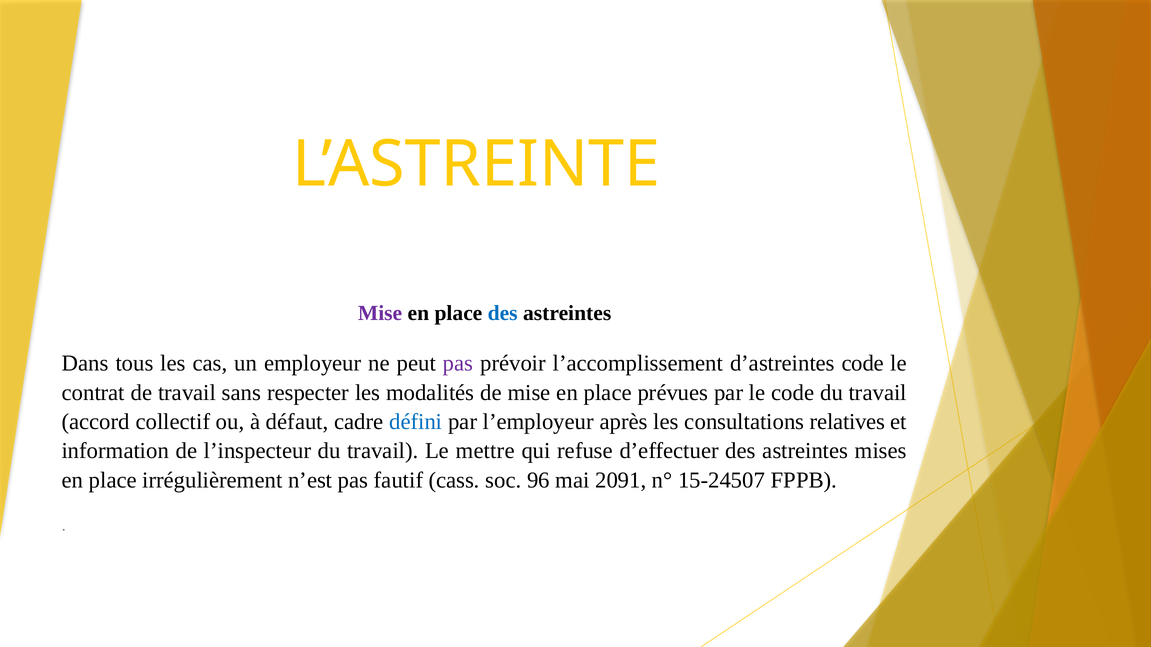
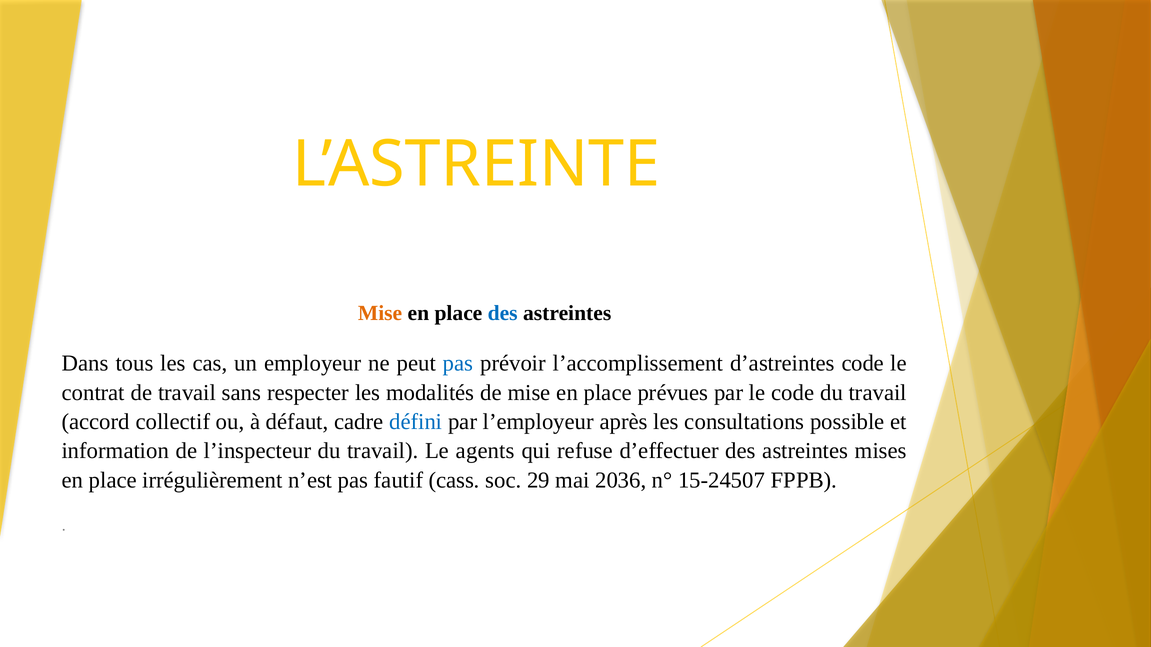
Mise colour: purple -> orange (380, 313)
pas colour: purple -> blue (458, 364)
relatives: relatives -> possible (847, 422)
mettre: mettre -> agents (485, 451)
96: 96 -> 29 (538, 480)
2091: 2091 -> 2036 (621, 480)
